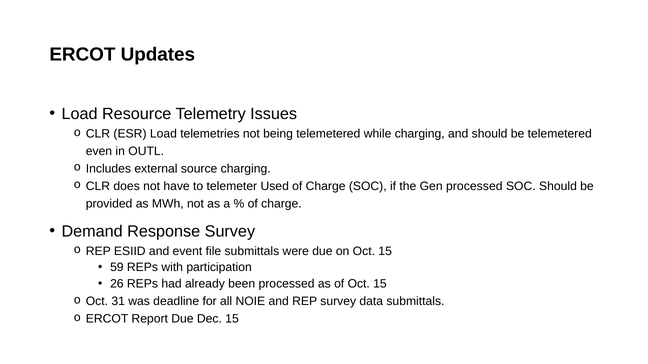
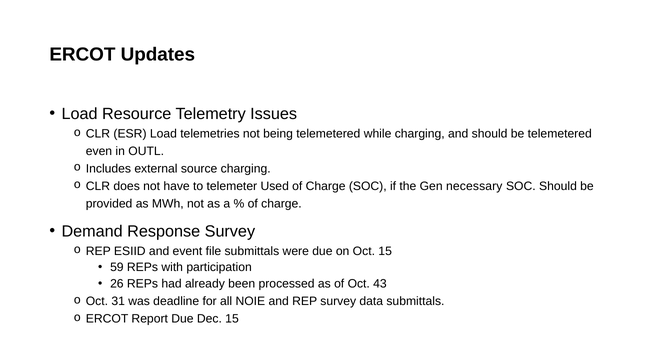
Gen processed: processed -> necessary (474, 186)
of Oct 15: 15 -> 43 (380, 284)
